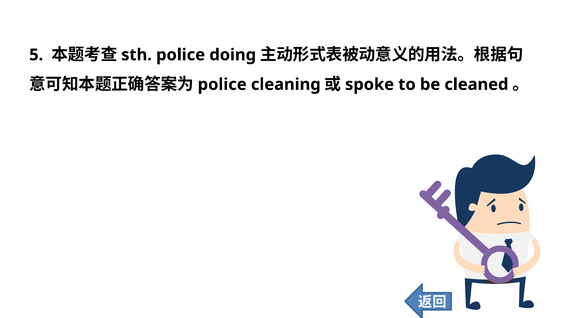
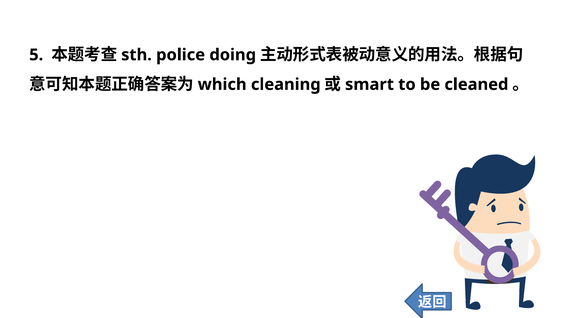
police: police -> which (222, 84)
spoke: spoke -> smart (369, 84)
